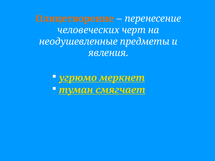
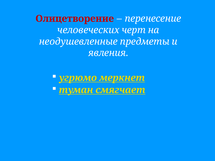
Олицетворение colour: orange -> red (75, 19)
